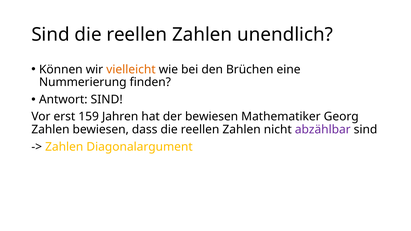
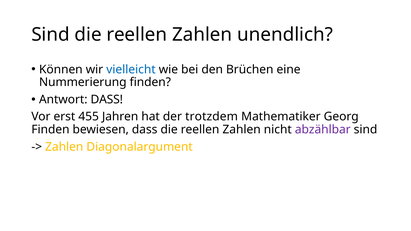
vielleicht colour: orange -> blue (131, 69)
Antwort SIND: SIND -> DASS (107, 100)
159: 159 -> 455 (89, 117)
der bewiesen: bewiesen -> trotzdem (212, 117)
Zahlen: Zahlen -> Finden (50, 130)
